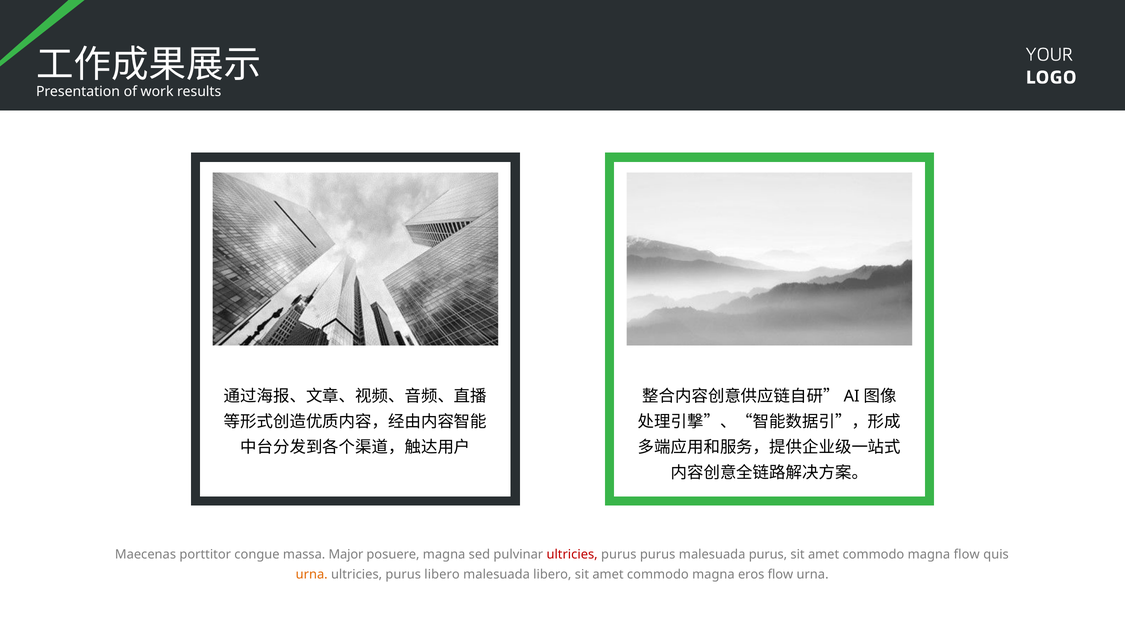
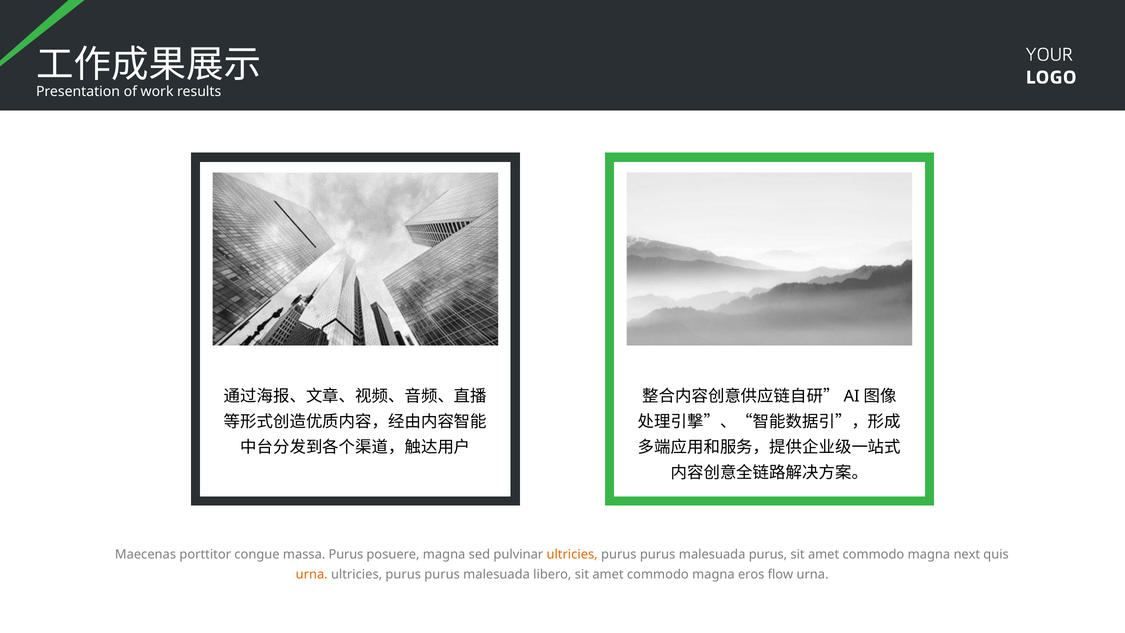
massa Major: Major -> Purus (346, 554)
ultricies colour: red -> orange (572, 554)
magna flow: flow -> next (967, 554)
libero: libero -> purus (442, 574)
